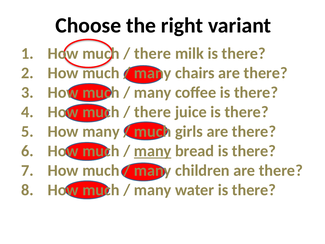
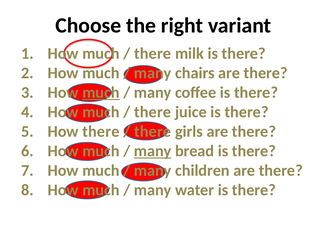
much underline: none -> present (101, 92)
How many: many -> there (101, 131)
much: much -> there (153, 131)
